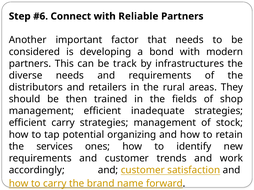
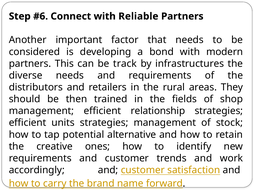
inadequate: inadequate -> relationship (158, 111)
efficient carry: carry -> units (63, 123)
organizing: organizing -> alternative (132, 135)
services: services -> creative (55, 147)
